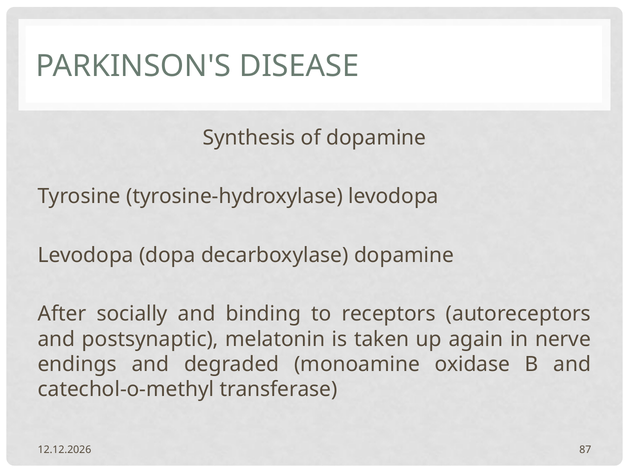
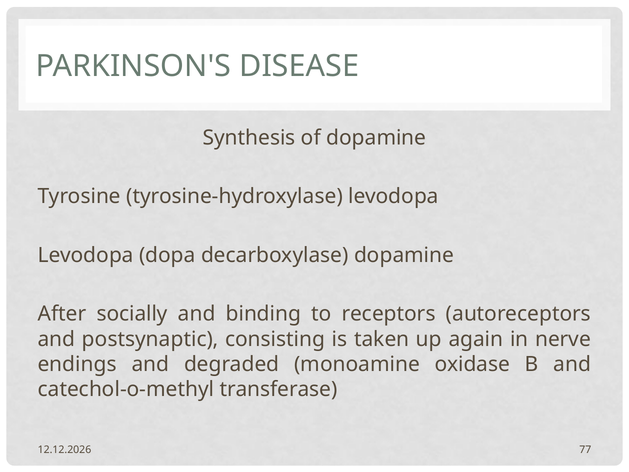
melatonin: melatonin -> consisting (275, 339)
87: 87 -> 77 (585, 450)
